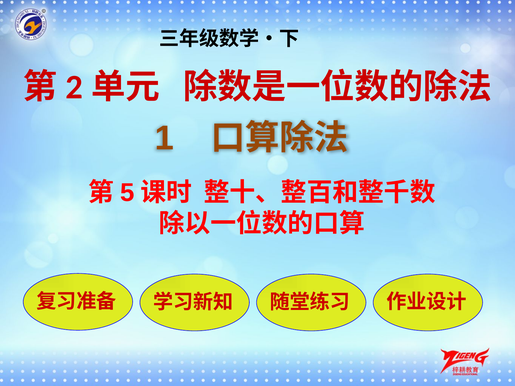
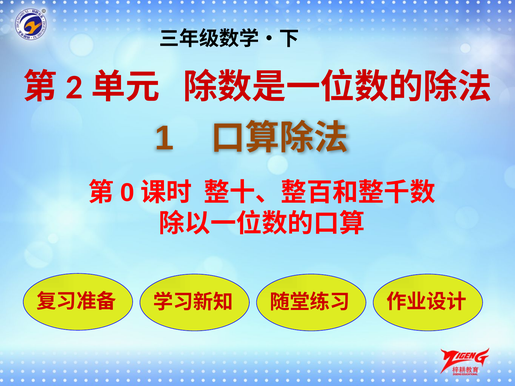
5: 5 -> 0 (127, 193)
